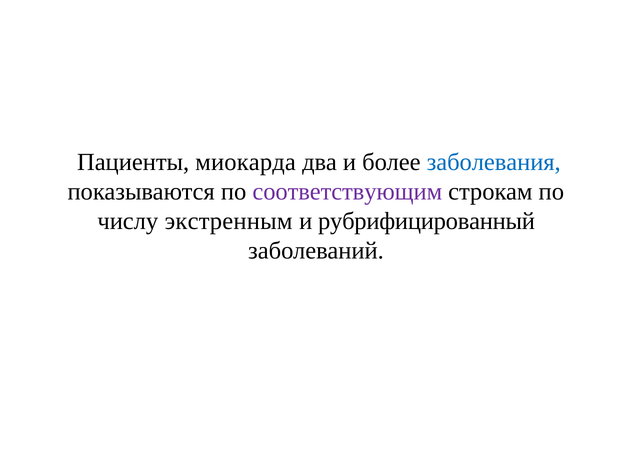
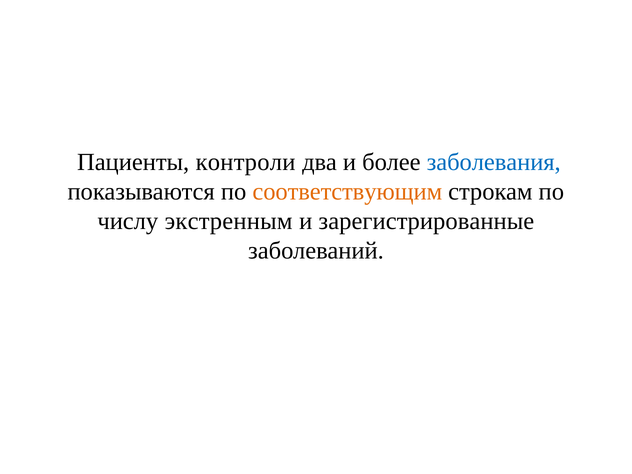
миокарда: миокарда -> контроли (246, 162)
соответствующим colour: purple -> orange (347, 192)
рубрифицированный: рубрифицированный -> зарегистрированные (426, 221)
